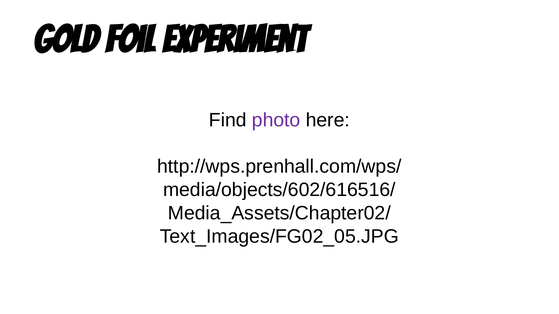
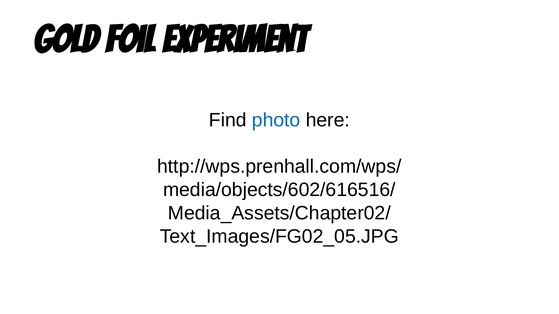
photo colour: purple -> blue (276, 120)
